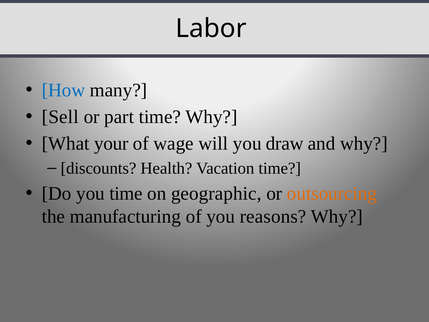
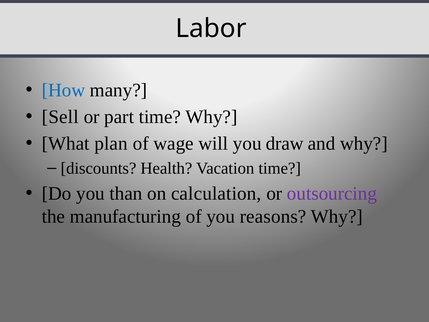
your: your -> plan (111, 143)
you time: time -> than (126, 193)
geographic: geographic -> calculation (216, 193)
outsourcing colour: orange -> purple (332, 193)
